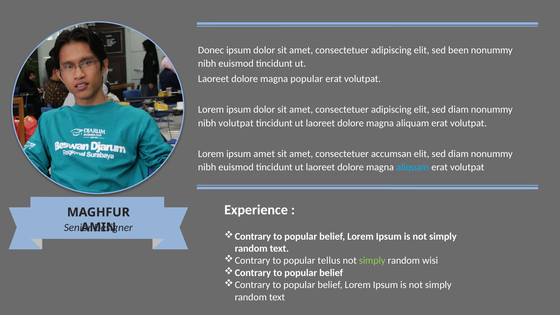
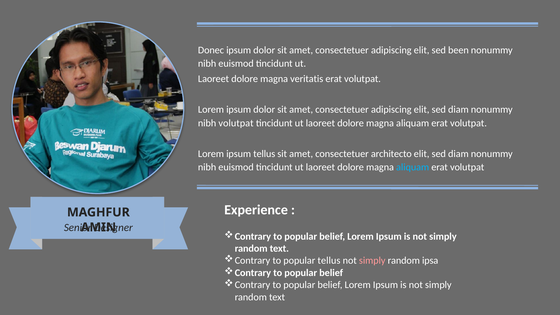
magna popular: popular -> veritatis (307, 79)
ipsum amet: amet -> tellus (264, 154)
accumsan: accumsan -> architecto (391, 154)
simply colour: light green -> pink (372, 261)
wisi: wisi -> ipsa (430, 261)
